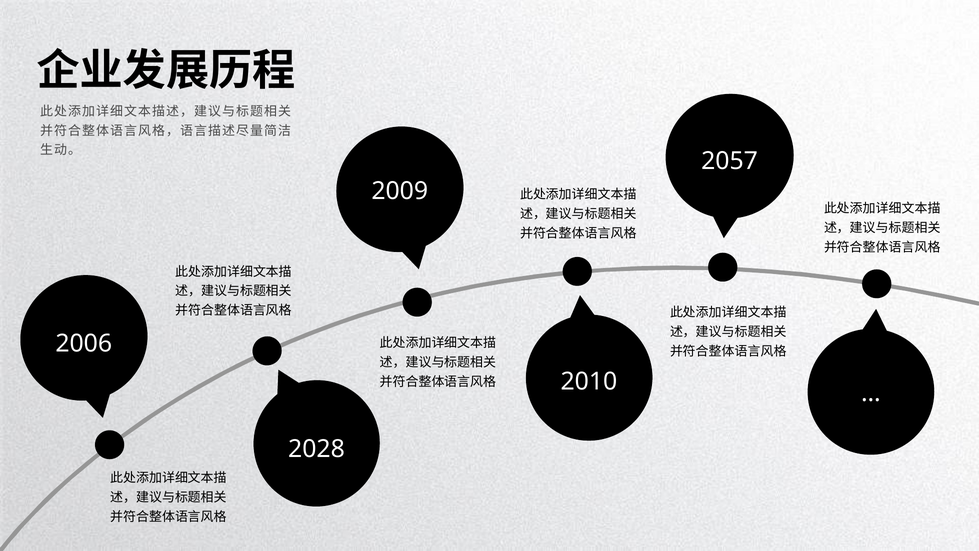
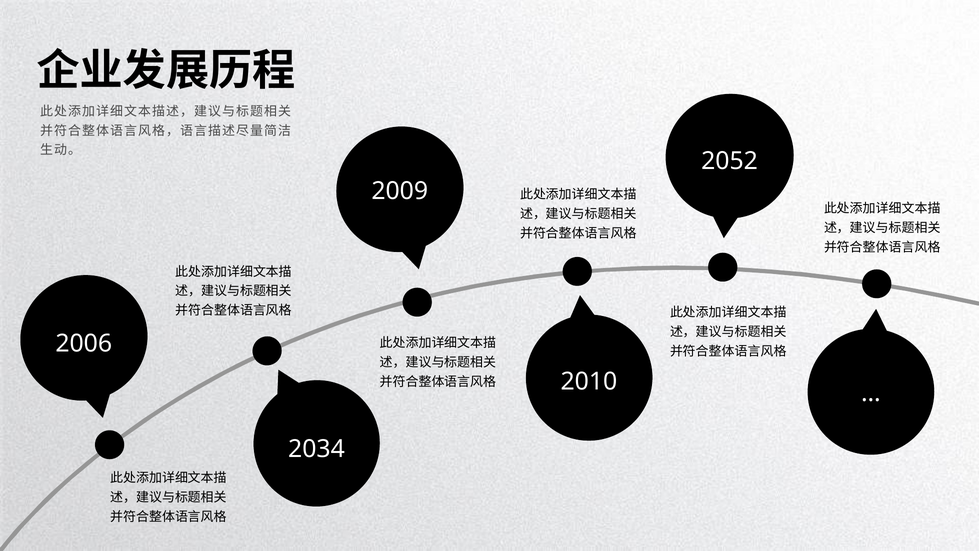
2057: 2057 -> 2052 (730, 161)
2028: 2028 -> 2034 (316, 449)
